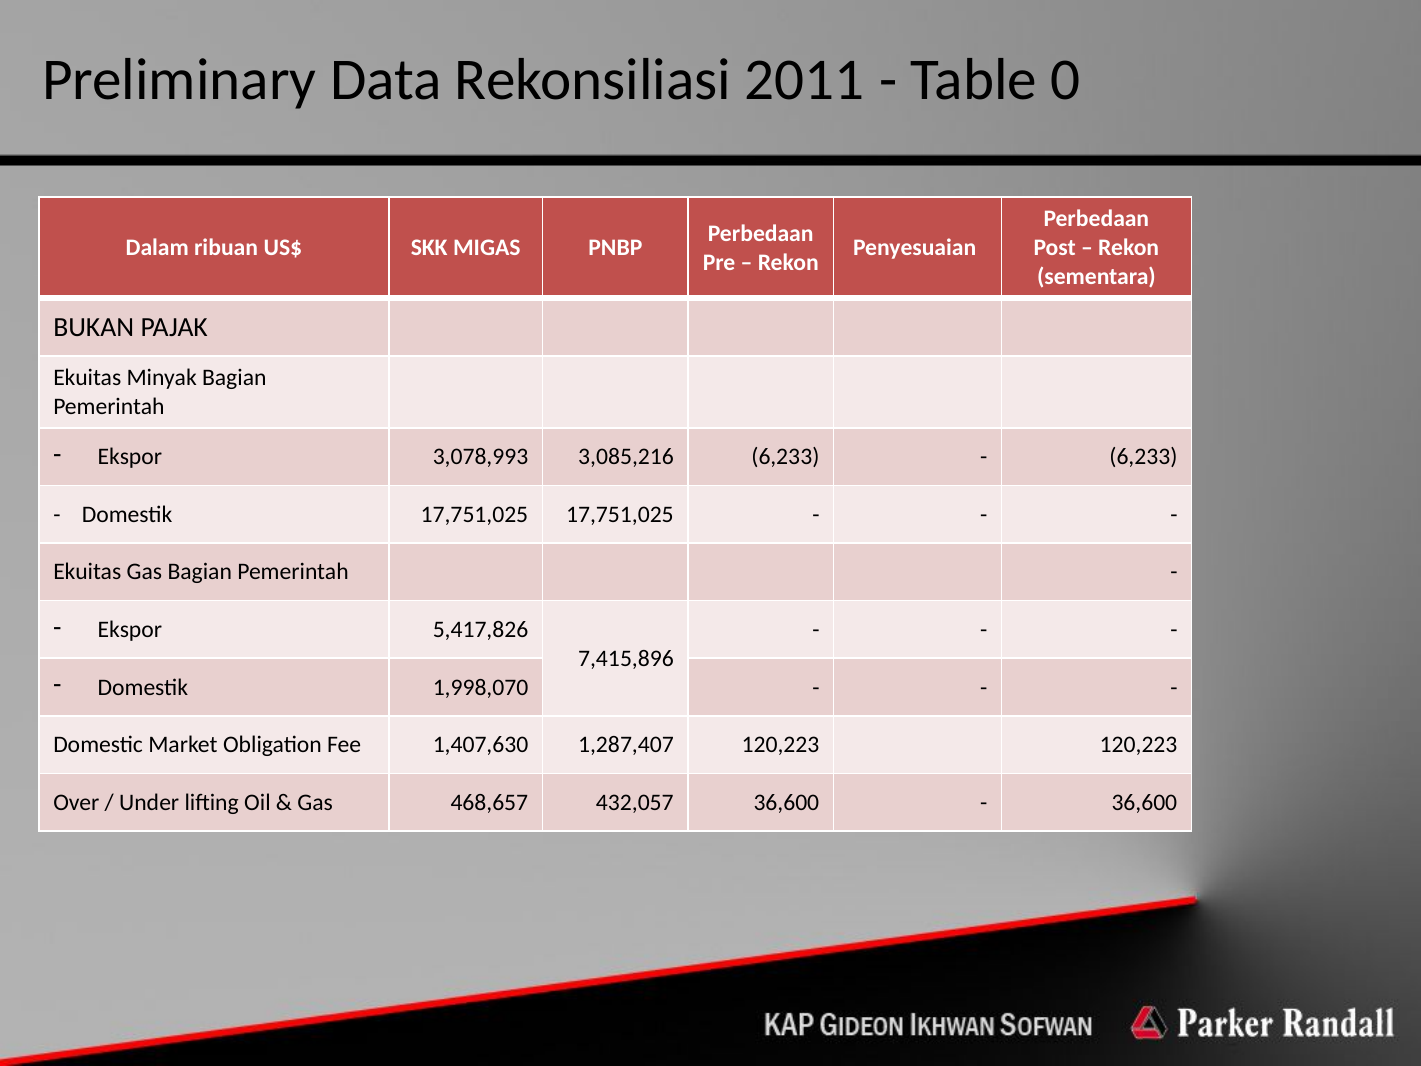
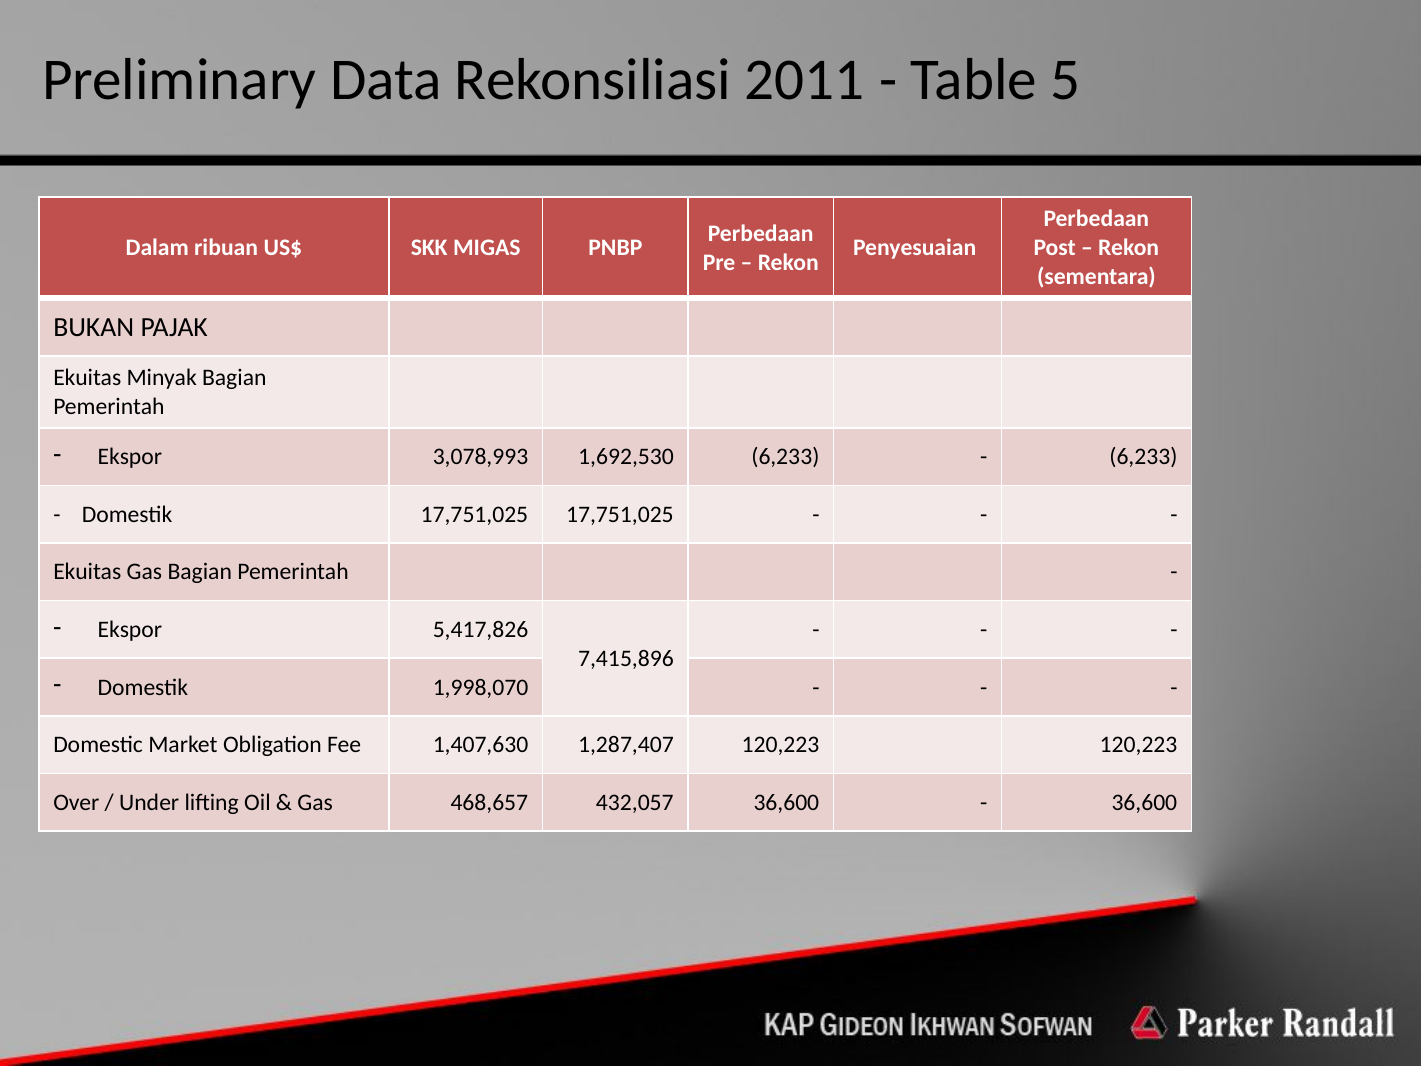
0: 0 -> 5 (1065, 80)
3,085,216: 3,085,216 -> 1,692,530 (626, 457)
